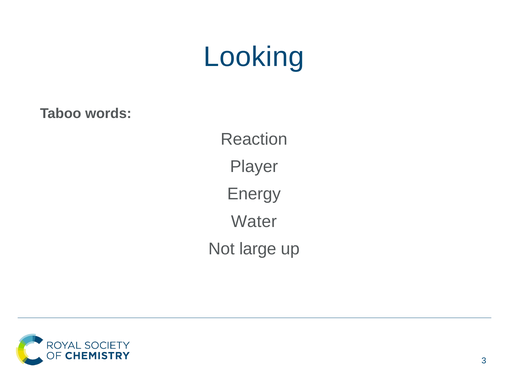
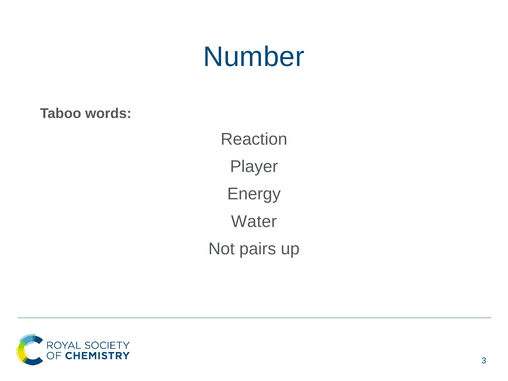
Looking: Looking -> Number (254, 57)
large: large -> pairs (258, 249)
